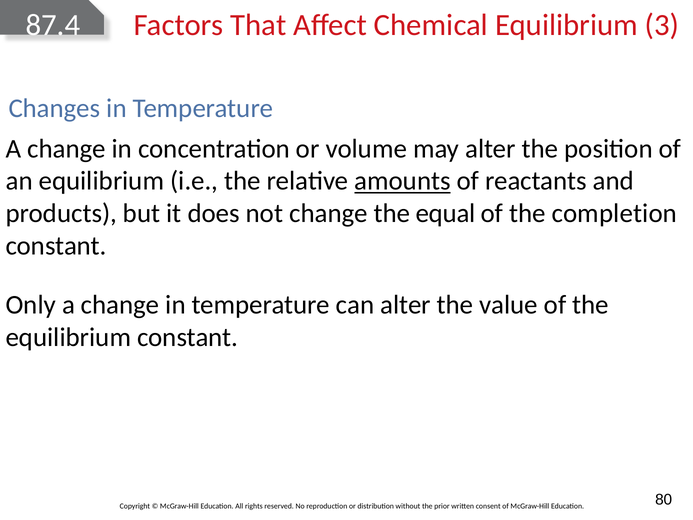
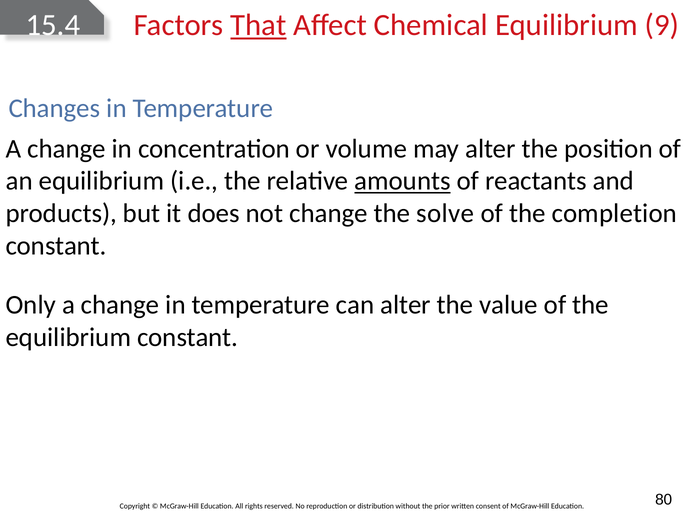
87.4: 87.4 -> 15.4 (53, 25)
That underline: none -> present (258, 25)
3: 3 -> 9 (662, 25)
equal: equal -> solve (445, 213)
